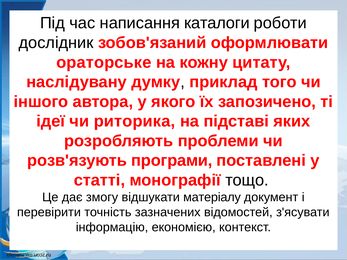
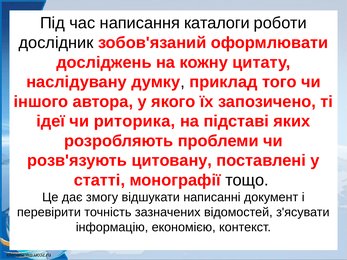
ораторське: ораторське -> досліджень (104, 62)
програми: програми -> цитовану (172, 161)
матеріалу: матеріалу -> написанні (212, 197)
